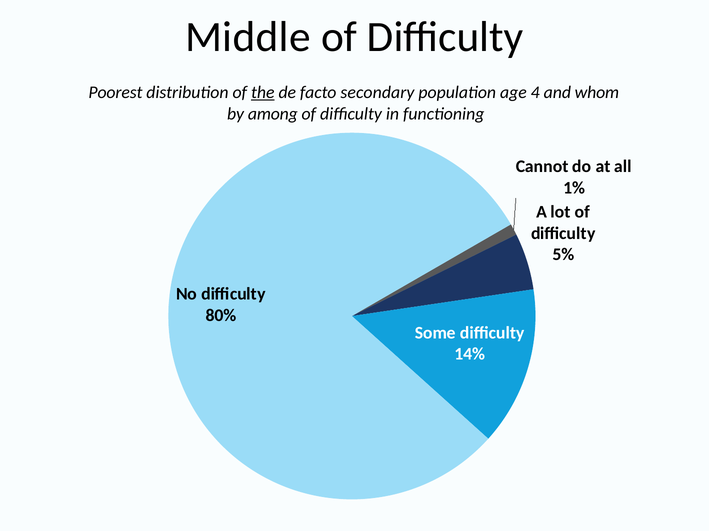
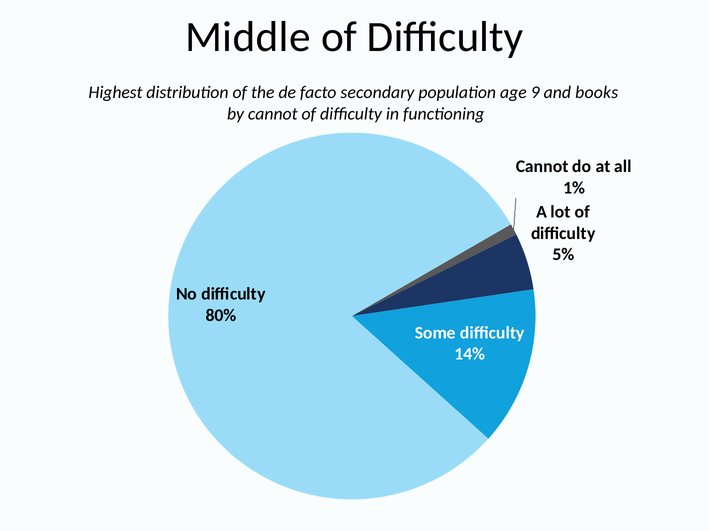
Poorest: Poorest -> Highest (115, 93)
the underline: present -> none (263, 93)
4: 4 -> 9 (535, 93)
whom: whom -> books (597, 93)
by among: among -> cannot (273, 114)
